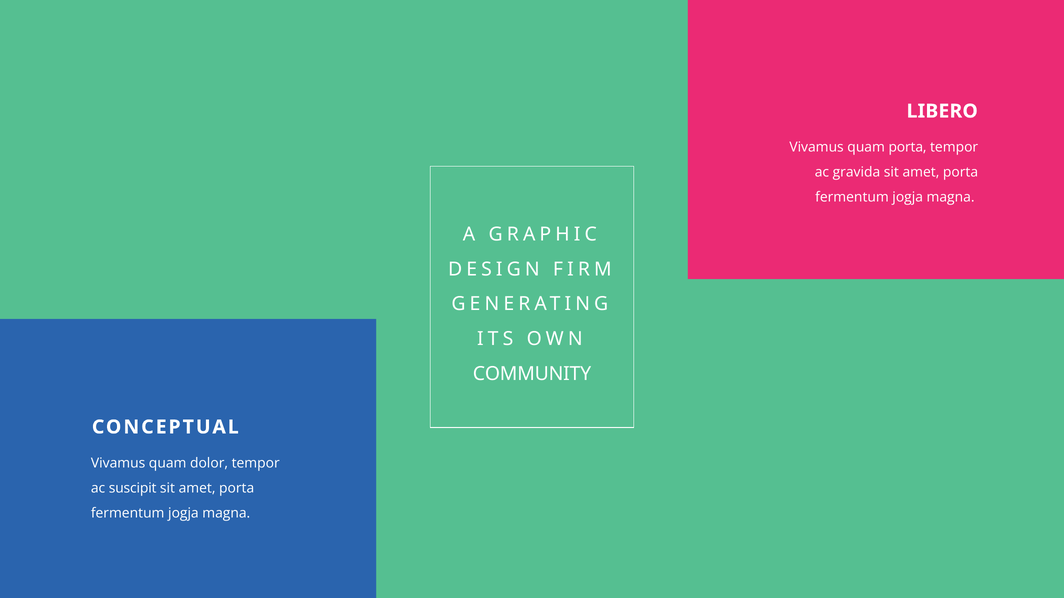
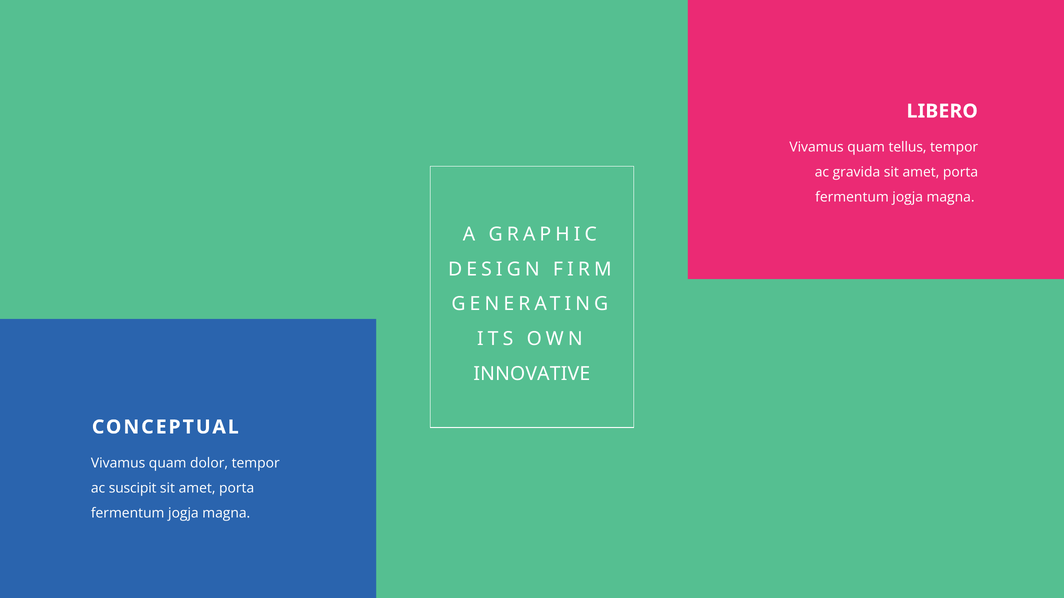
quam porta: porta -> tellus (908, 147)
COMMUNITY: COMMUNITY -> INNOVATIVE (532, 374)
